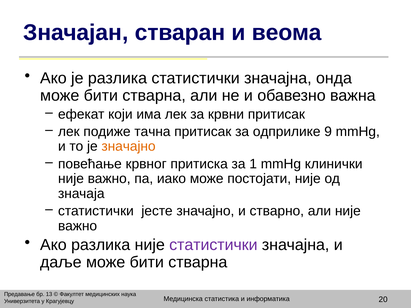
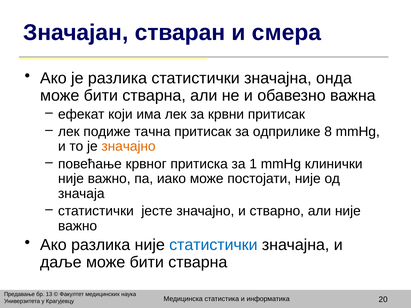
веома: веома -> смера (287, 33)
9: 9 -> 8 (328, 132)
статистички colour: purple -> blue (213, 245)
